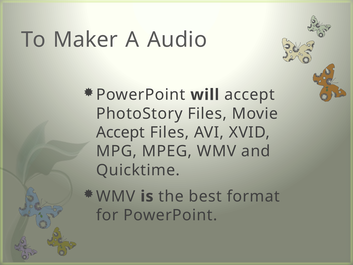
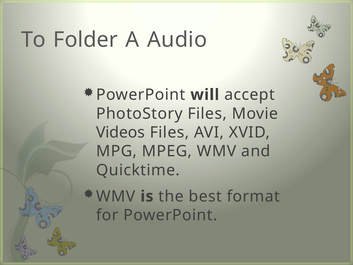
Maker: Maker -> Folder (86, 40)
Accept: Accept -> Videos (120, 132)
